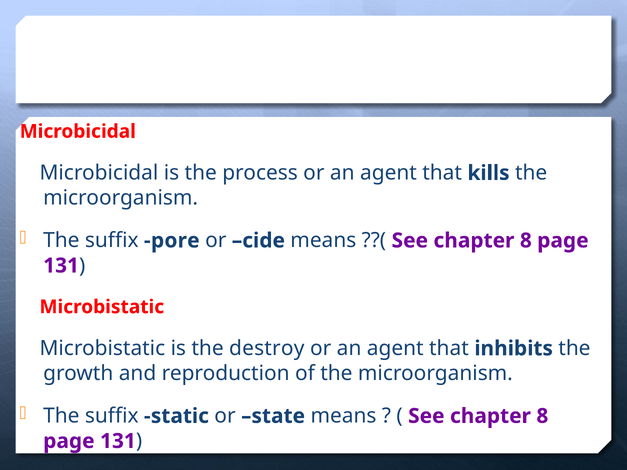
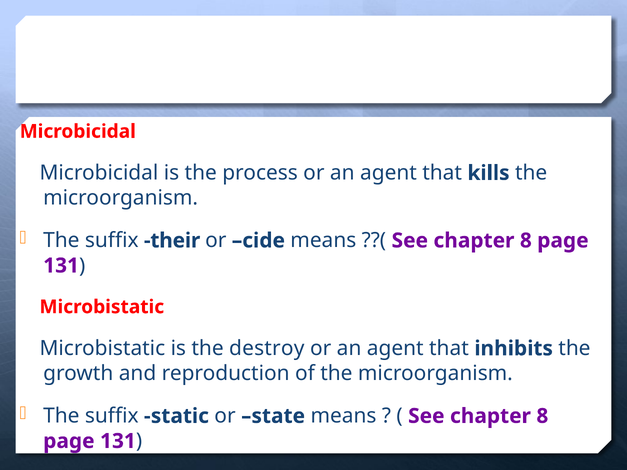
pore: pore -> their (172, 241)
